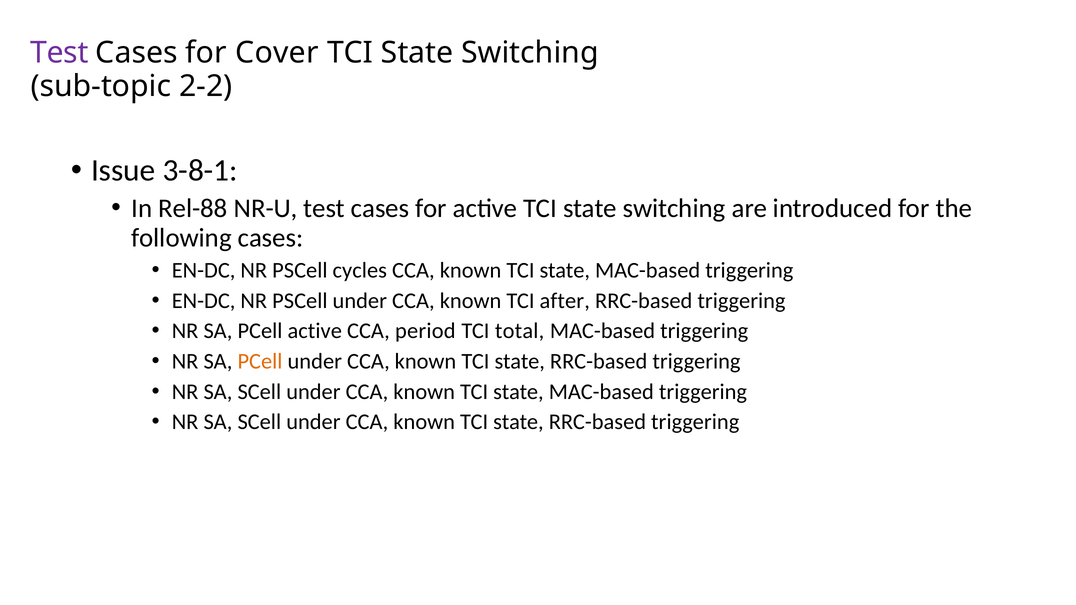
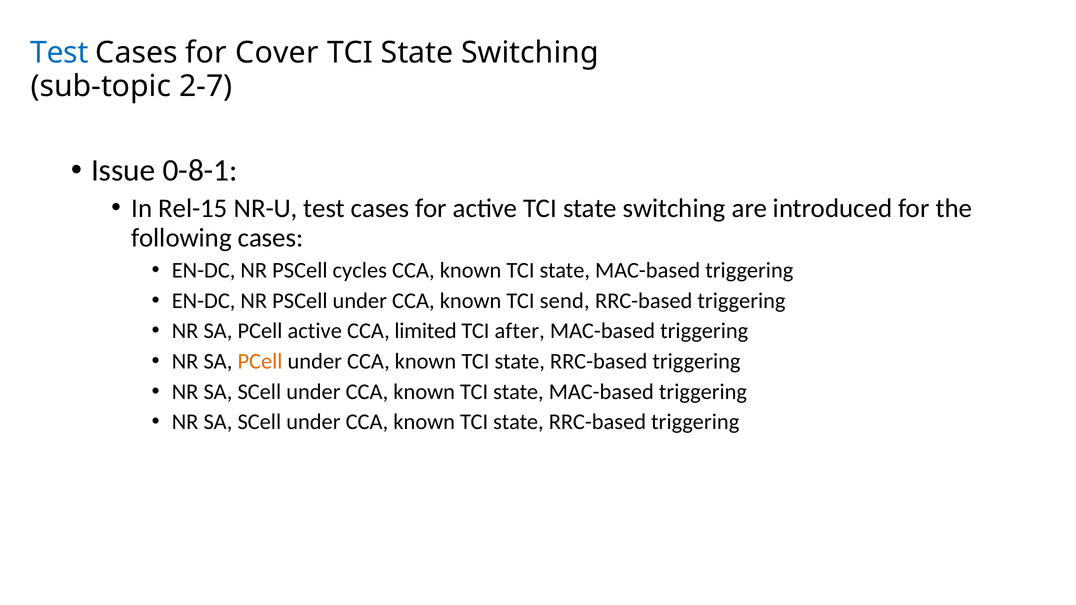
Test colour: purple -> blue (59, 53)
2-2: 2-2 -> 2-7 (206, 86)
3-8-1: 3-8-1 -> 0-8-1 (200, 171)
Rel-88: Rel-88 -> Rel-15 (193, 208)
after: after -> send (565, 301)
period: period -> limited (426, 331)
total: total -> after (520, 331)
